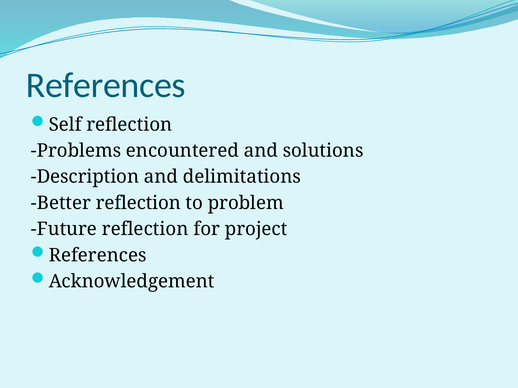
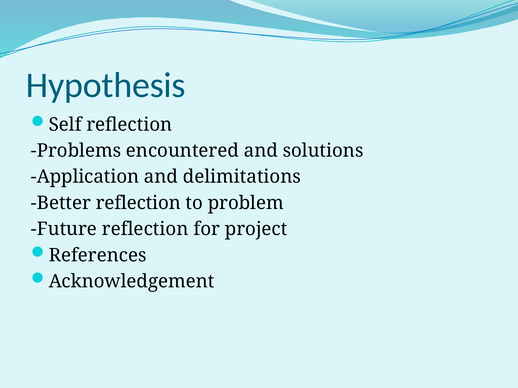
References: References -> Hypothesis (106, 86)
Description: Description -> Application (85, 177)
